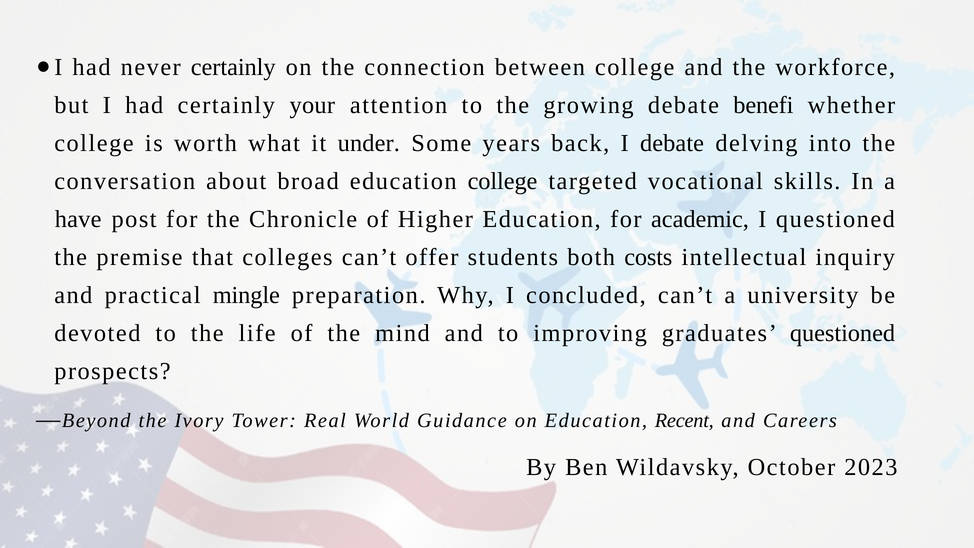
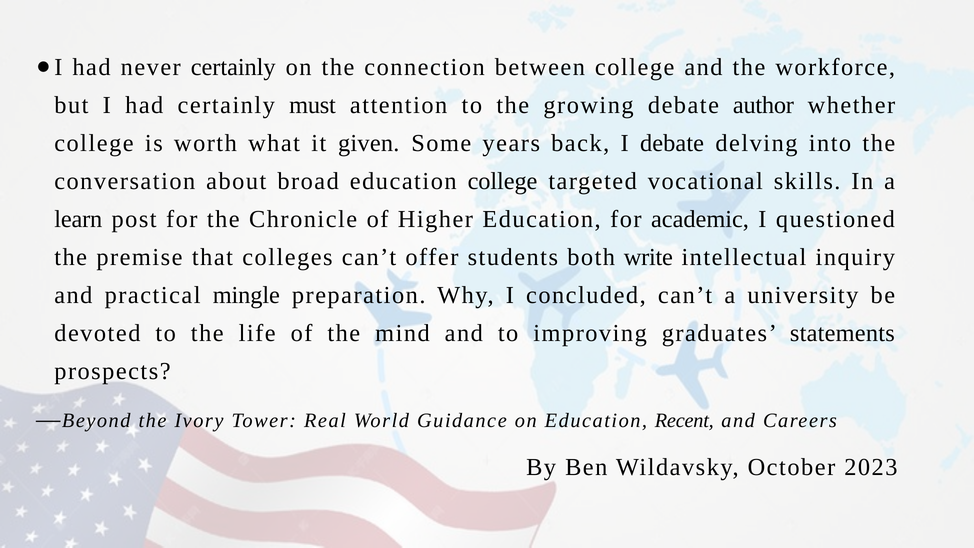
your: your -> must (313, 105)
benefi: benefi -> author (763, 105)
under: under -> given (369, 143)
have: have -> learn (78, 219)
costs: costs -> write (648, 257)
graduates questioned: questioned -> statements (842, 333)
